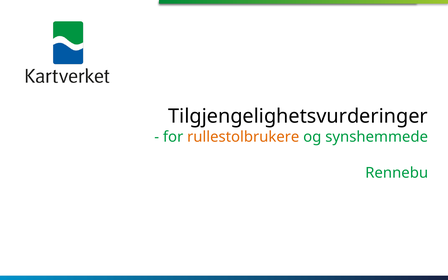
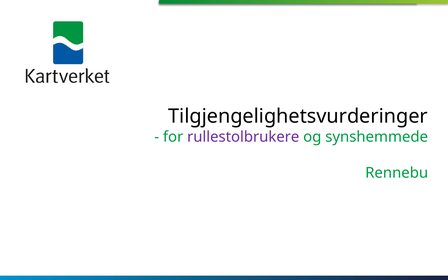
rullestolbrukere colour: orange -> purple (243, 137)
